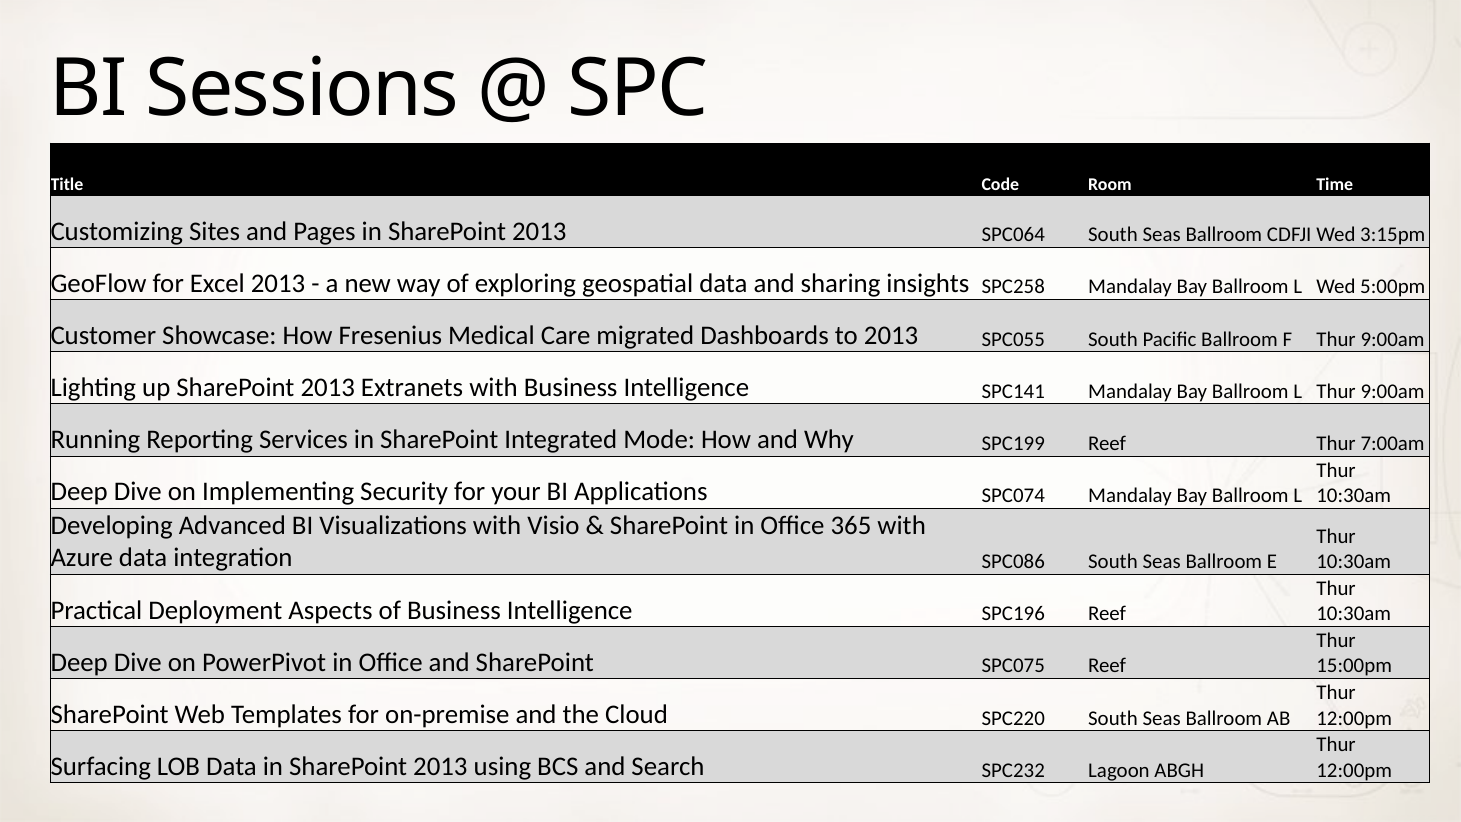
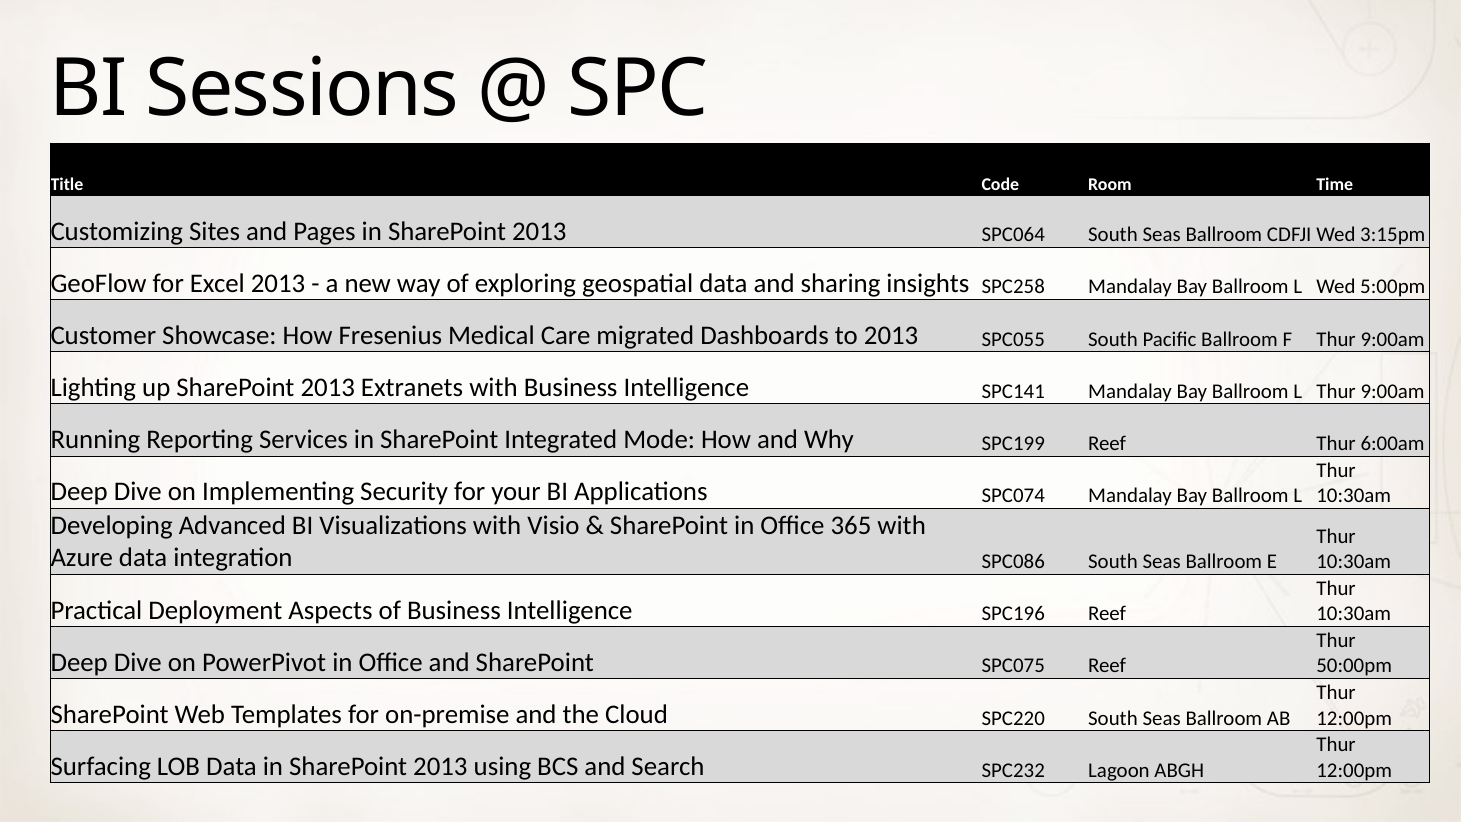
7:00am: 7:00am -> 6:00am (1393, 443)
15:00pm: 15:00pm -> 50:00pm (1354, 666)
